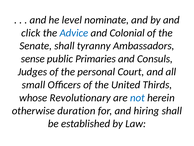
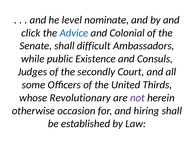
tyranny: tyranny -> difficult (94, 46)
sense: sense -> while (33, 59)
Primaries: Primaries -> Existence (96, 59)
personal: personal -> secondly (96, 72)
small: small -> some (34, 84)
not colour: blue -> purple (137, 97)
duration: duration -> occasion (76, 110)
